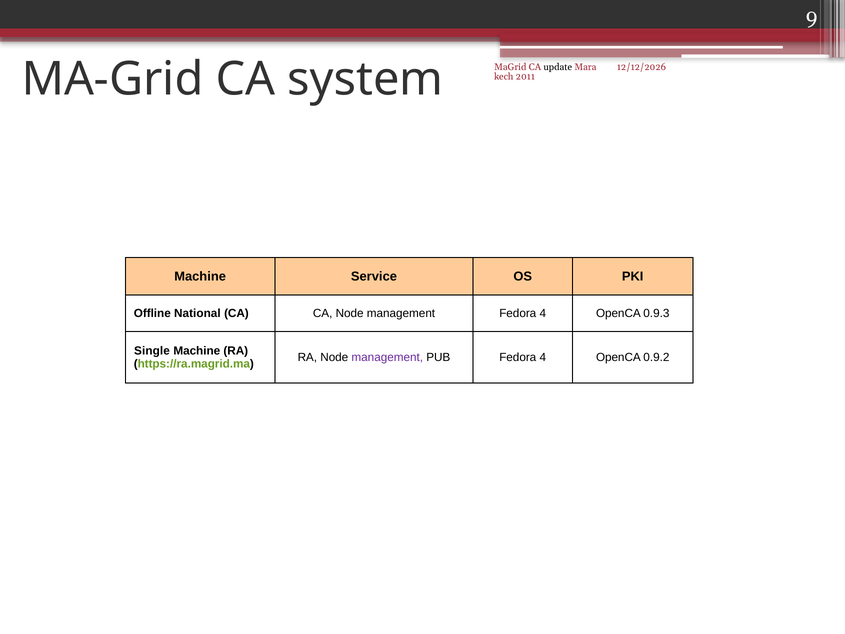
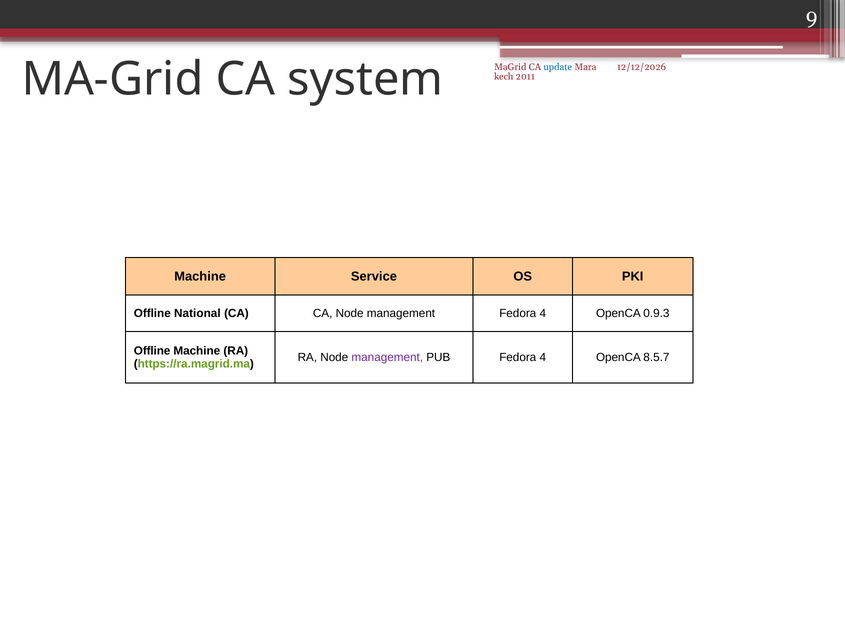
update colour: black -> blue (558, 67)
Single: Single -> Offline (152, 351)
0.9.2: 0.9.2 -> 8.5.7 (656, 357)
